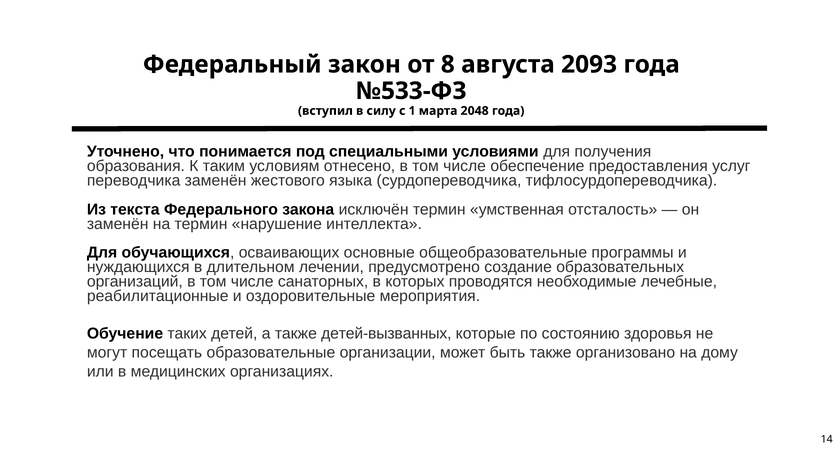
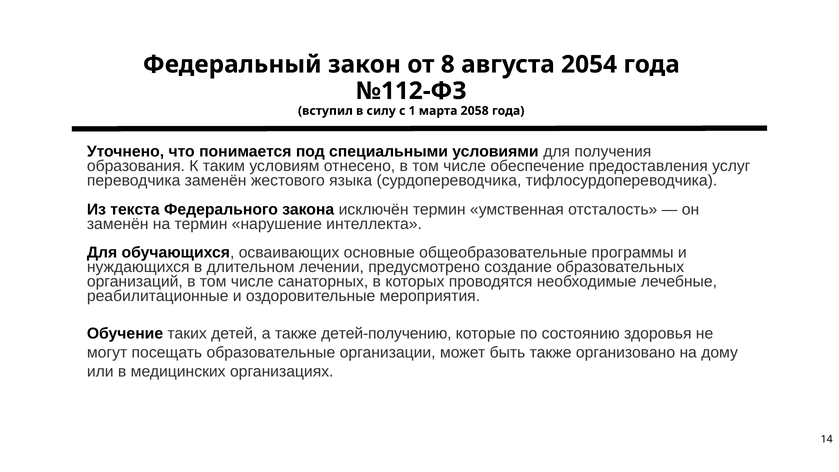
2093: 2093 -> 2054 (589, 64)
№533-ФЗ: №533-ФЗ -> №112-ФЗ (411, 91)
2048: 2048 -> 2058 (475, 111)
детей-вызванных: детей-вызванных -> детей-получению (386, 334)
